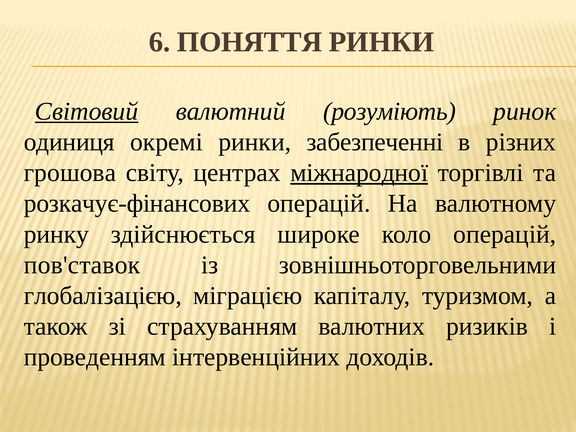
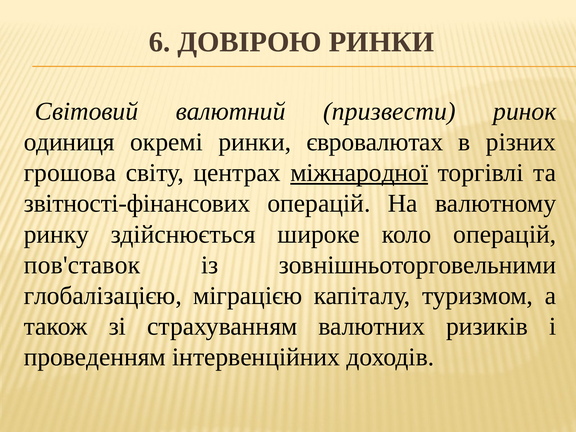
ПОНЯТТЯ: ПОНЯТТЯ -> ДОВІРОЮ (250, 42)
Світовий underline: present -> none (87, 111)
розуміють: розуміють -> призвести (389, 111)
забезпеченні: забезпеченні -> євровалютах (375, 142)
розкачує-фінансових: розкачує-фінансових -> звітності-фінансових (137, 204)
